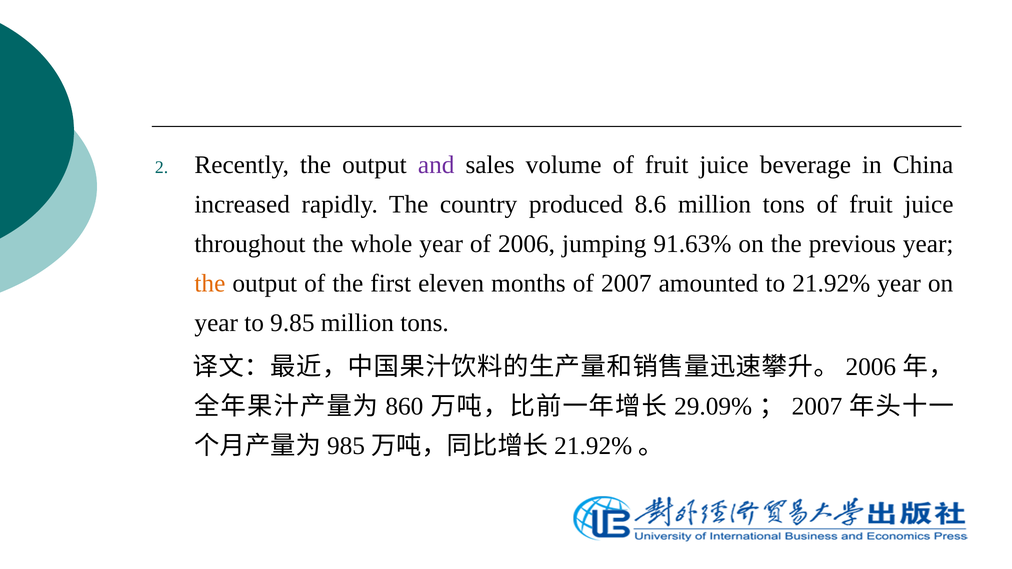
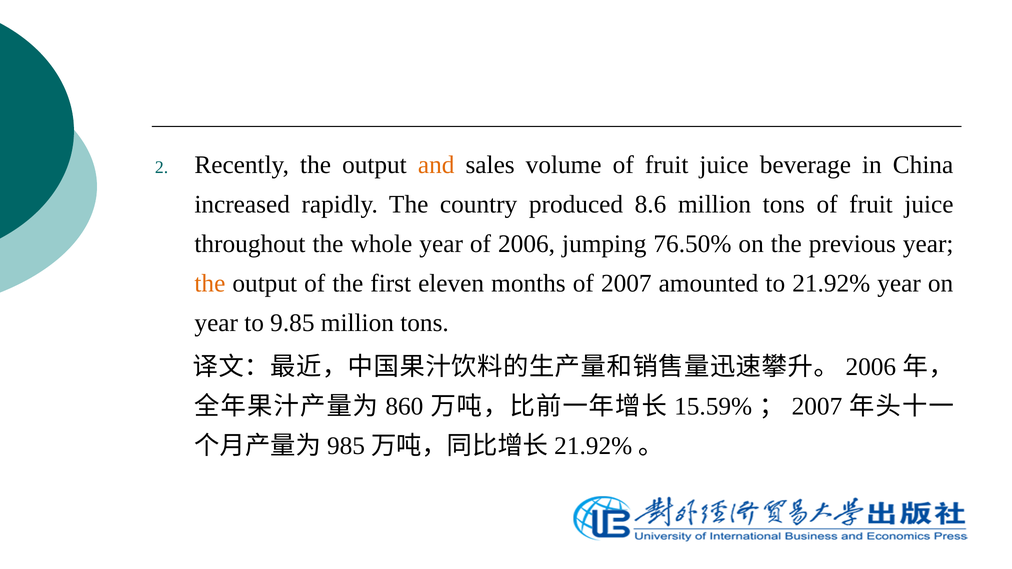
and colour: purple -> orange (436, 165)
91.63%: 91.63% -> 76.50% (692, 244)
29.09%: 29.09% -> 15.59% (713, 407)
